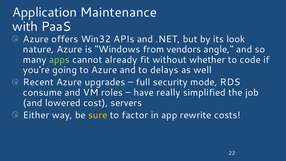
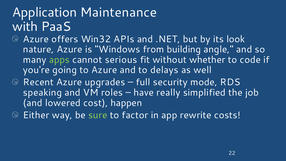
vendors: vendors -> building (184, 49)
already: already -> serious (121, 60)
consume: consume -> speaking (42, 93)
servers: servers -> happen (126, 103)
sure colour: yellow -> light green (98, 115)
